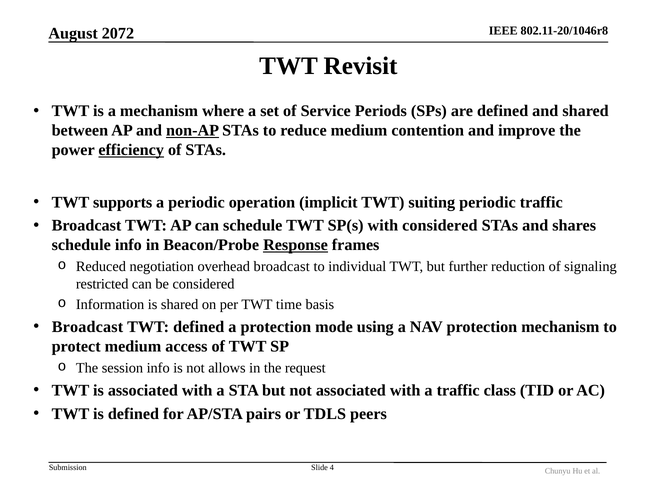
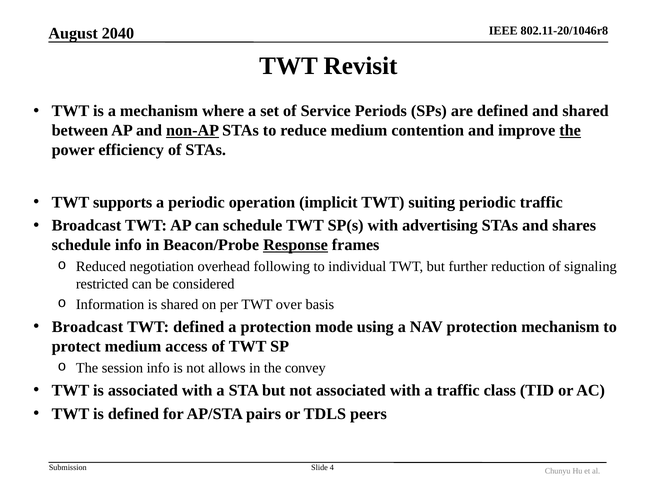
2072: 2072 -> 2040 (118, 33)
the underline: none -> present (570, 131)
efficiency underline: present -> none (131, 150)
with considered: considered -> advertising (440, 226)
overhead broadcast: broadcast -> following (282, 267)
time: time -> over (289, 305)
request: request -> convey (305, 368)
